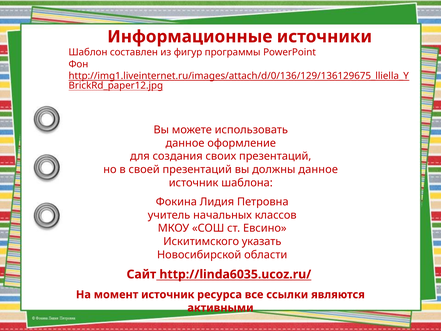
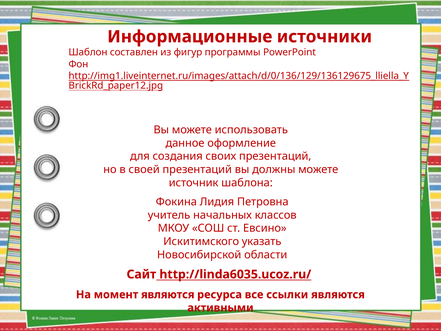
должны данное: данное -> можете (318, 169)
момент источник: источник -> являются (168, 294)
